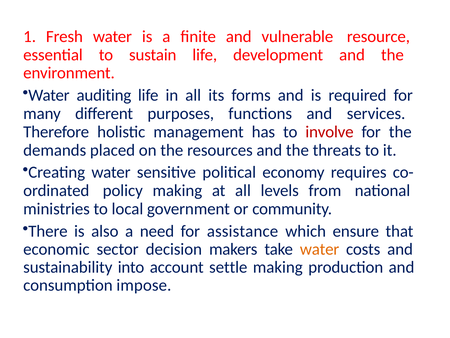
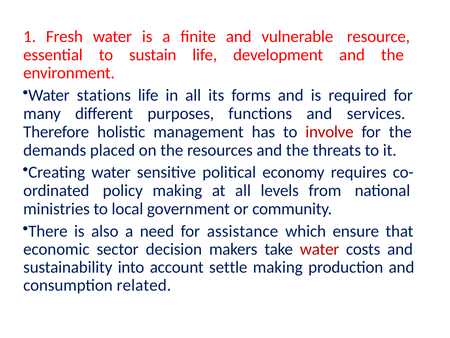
auditing: auditing -> stations (104, 95)
water colour: orange -> red (320, 249)
impose: impose -> related (144, 285)
